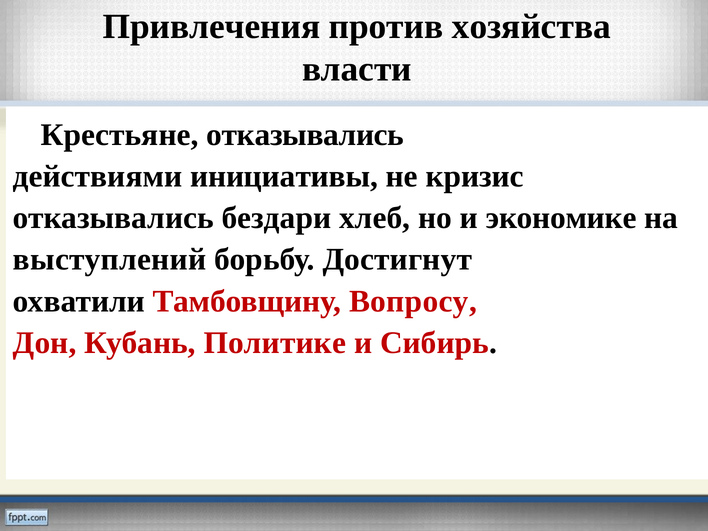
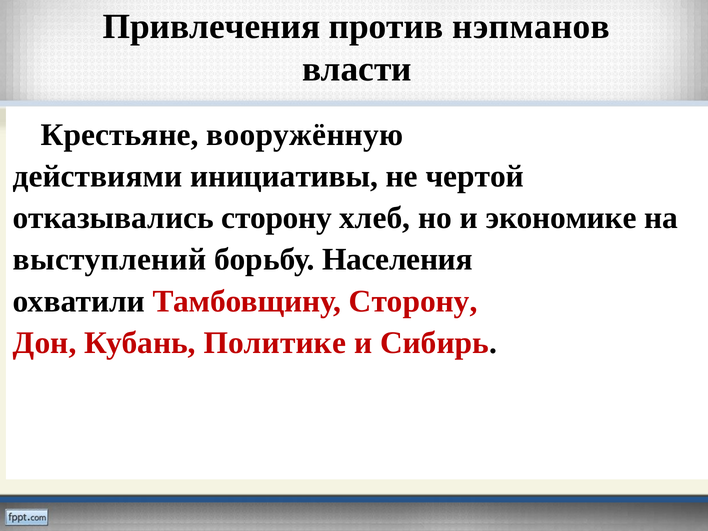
хозяйства: хозяйства -> нэпманов (531, 26)
Крестьяне отказывались: отказывались -> вооружённую (305, 135)
кризис: кризис -> чертой (475, 176)
отказывались бездари: бездари -> сторону (277, 218)
Достигнут: Достигнут -> Населения (397, 260)
Тамбовщину Вопросу: Вопросу -> Сторону (413, 301)
